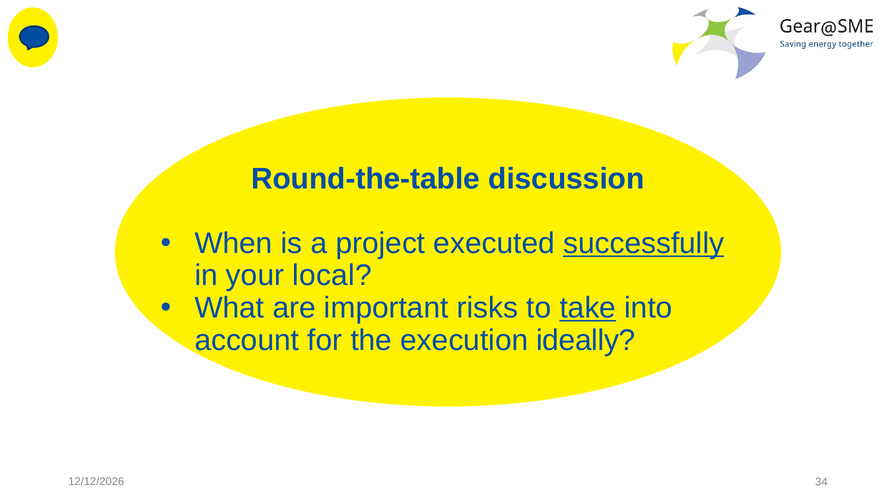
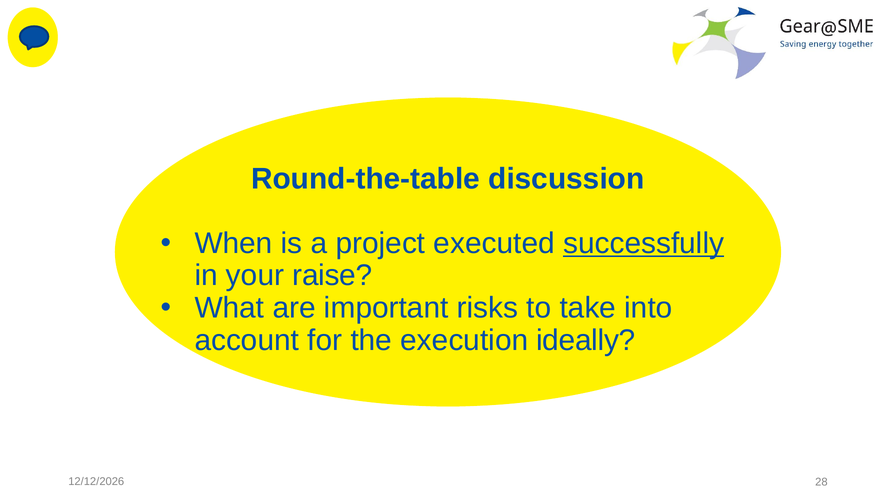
local: local -> raise (332, 276)
take underline: present -> none (588, 308)
34: 34 -> 28 (821, 482)
